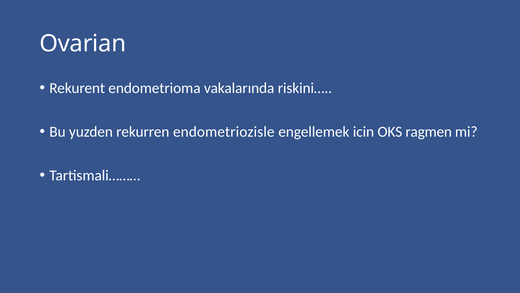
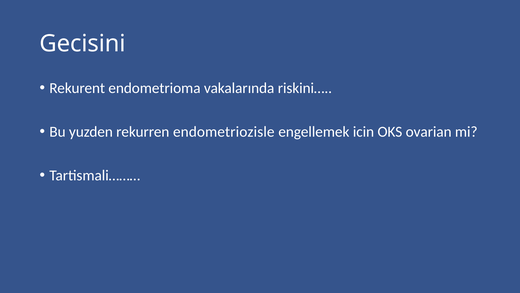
Ovarian: Ovarian -> Gecisini (83, 44)
ragmen: ragmen -> ovarian (429, 132)
